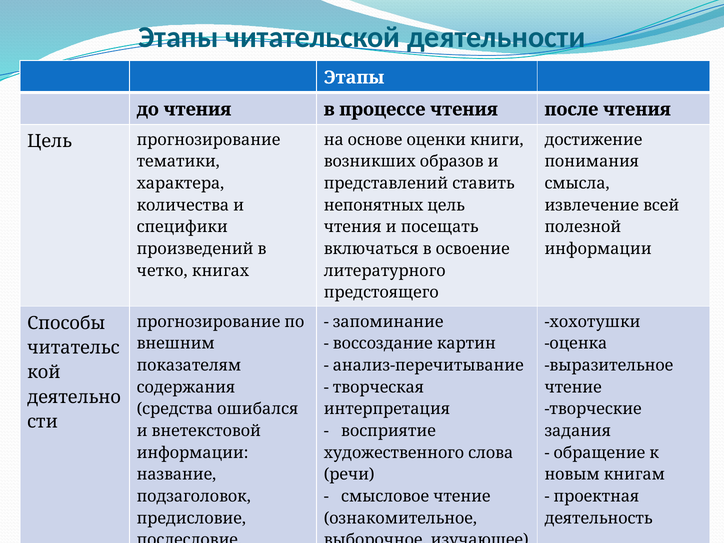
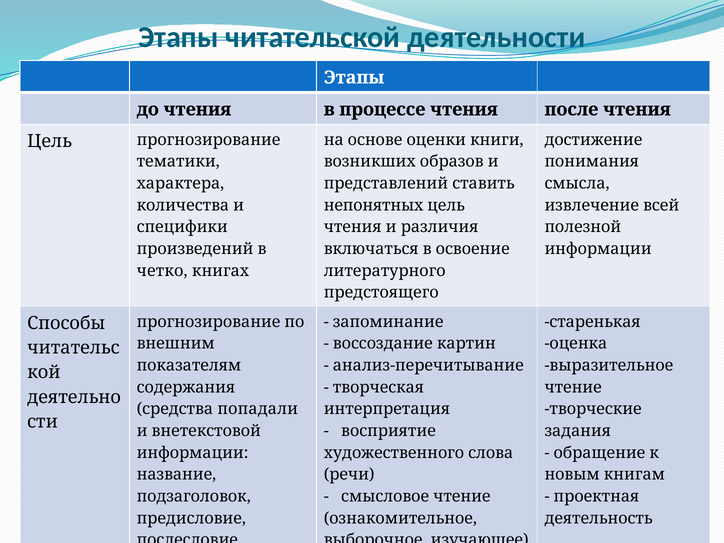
посещать: посещать -> различия (440, 227)
хохотушки: хохотушки -> старенькая (593, 322)
ошибался: ошибался -> попадали (258, 409)
